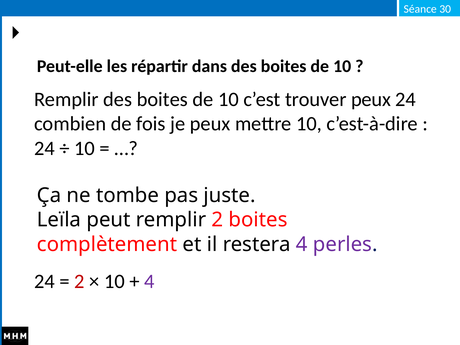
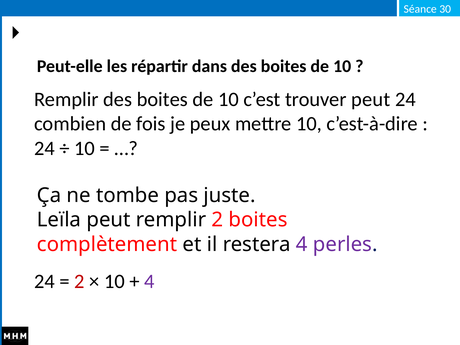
trouver peux: peux -> peut (371, 99)
